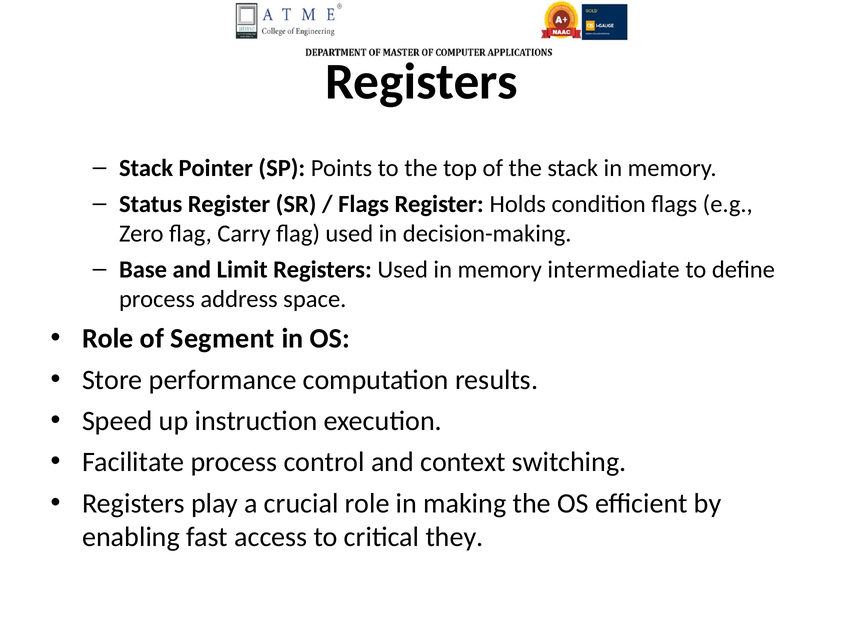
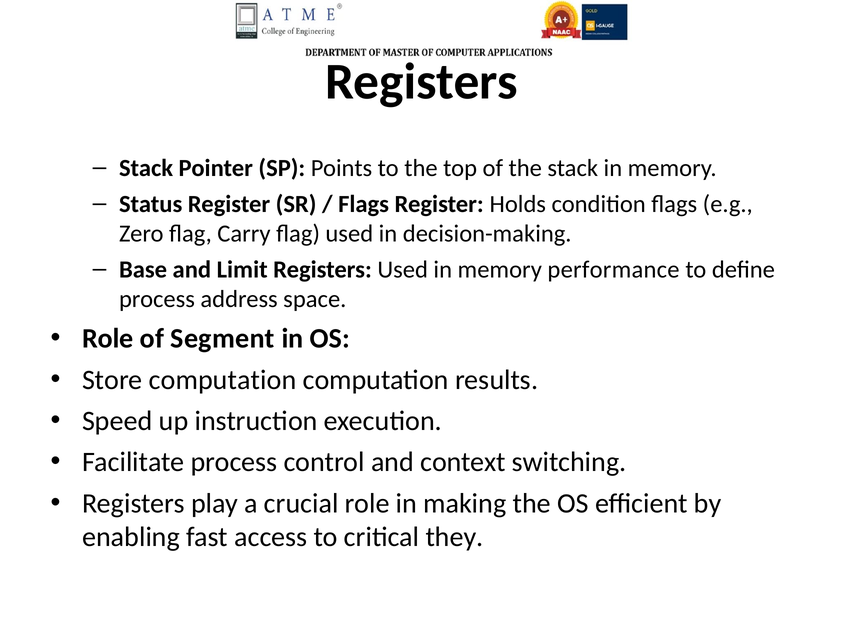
intermediate: intermediate -> performance (614, 270)
Store performance: performance -> computation (223, 380)
